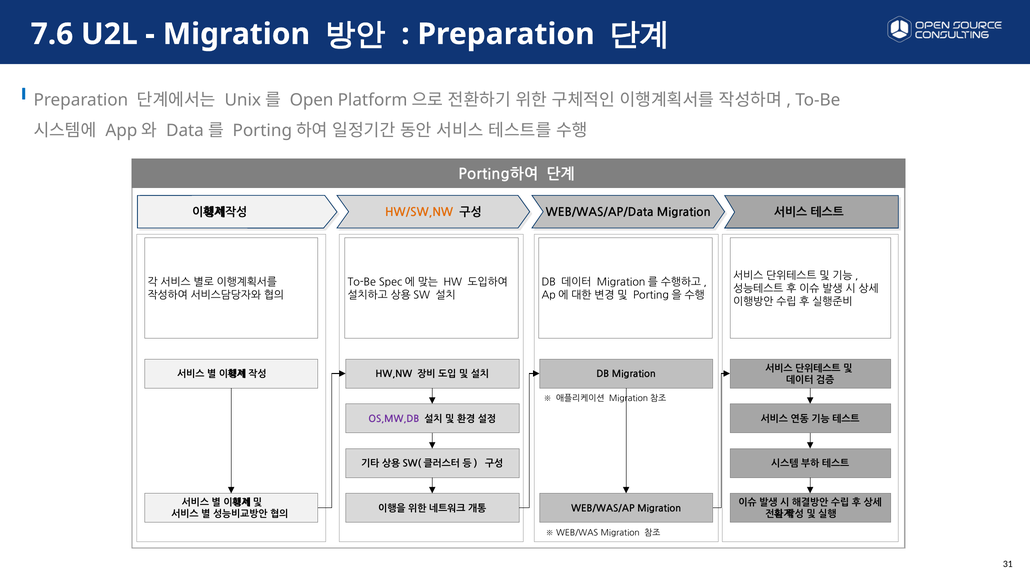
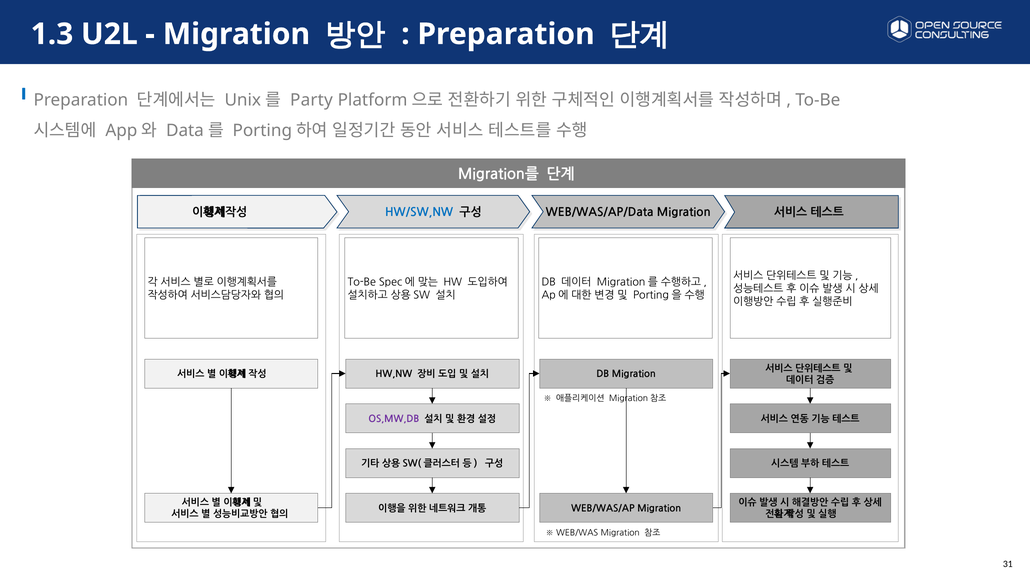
7.6: 7.6 -> 1.3 (52, 34)
Open: Open -> Party (311, 100)
Porting하여: Porting하여 -> Migration를 (498, 174)
HW/SW,NW colour: orange -> blue (419, 213)
